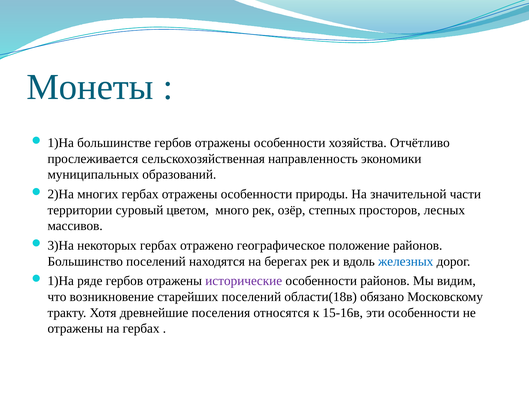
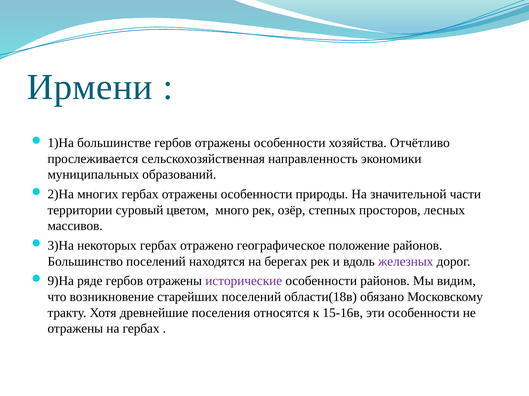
Монеты: Монеты -> Ирмени (90, 87)
железных colour: blue -> purple (406, 262)
1)На: 1)На -> 9)На (61, 282)
